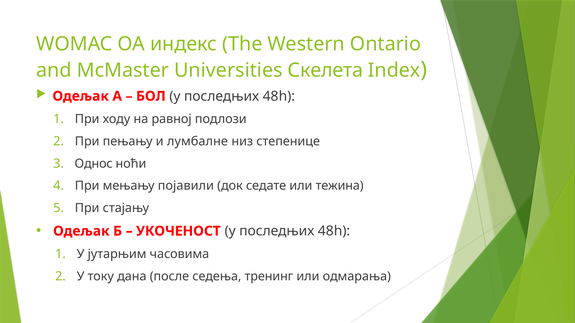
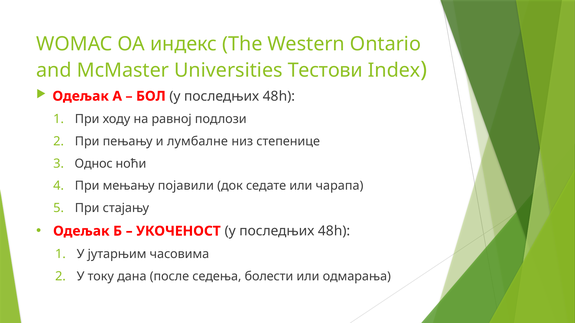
Скелета: Скелета -> Тестови (325, 70)
тежина: тежина -> чарапа (339, 186)
тренинг: тренинг -> болести (269, 277)
